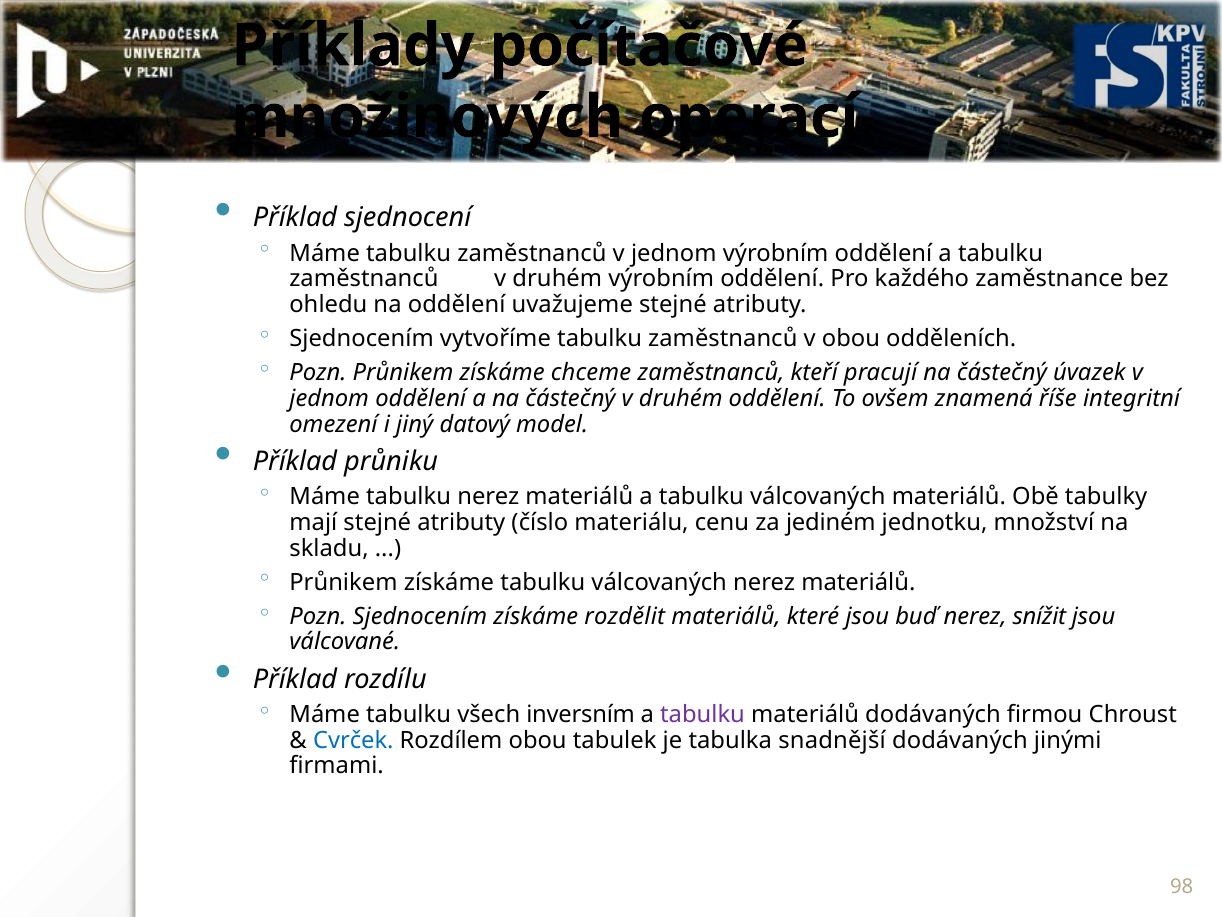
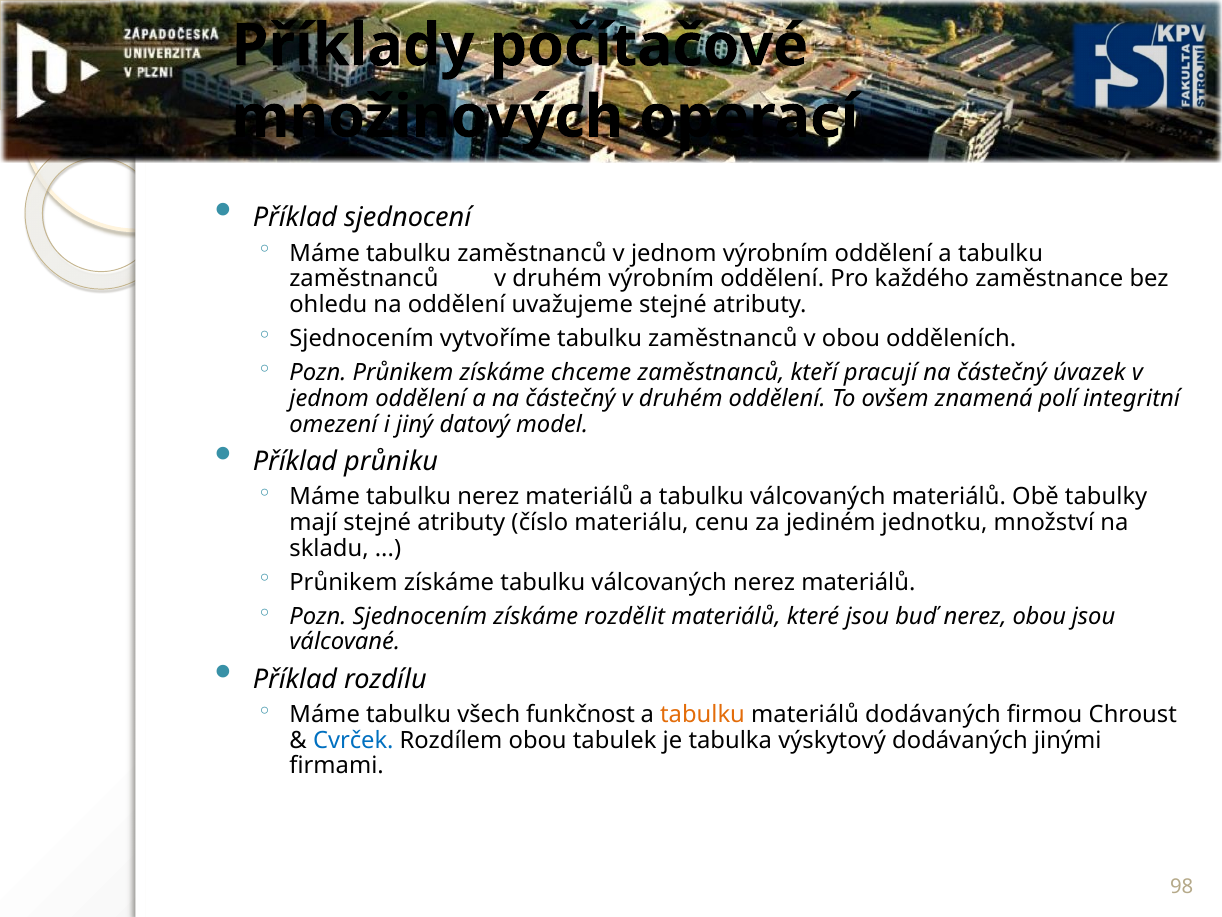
říše: říše -> polí (1058, 398)
nerez snížit: snížit -> obou (1039, 616)
inversním: inversním -> funkčnost (581, 714)
tabulku colour: purple -> orange (702, 714)
snadnější: snadnější -> výskytový (832, 740)
